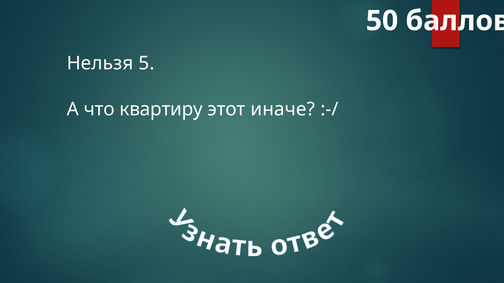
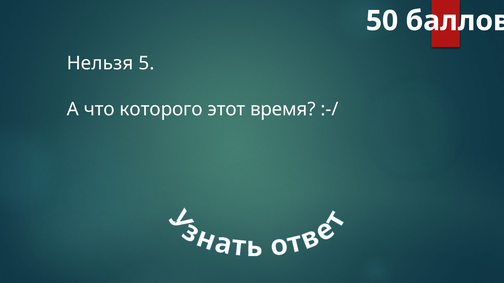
квартиру: квартиру -> которого (161, 110)
иначе: иначе -> время (283, 110)
